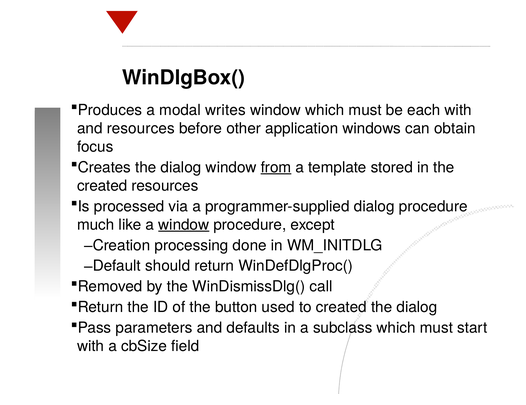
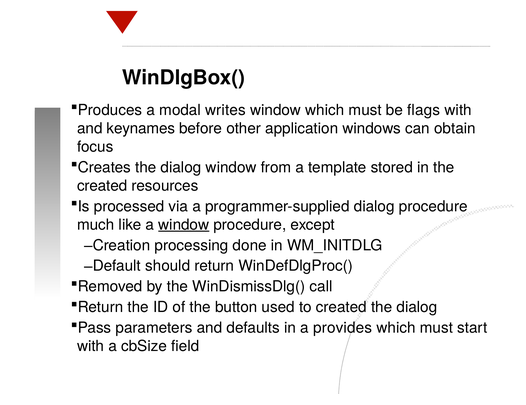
each: each -> flags (424, 110)
and resources: resources -> keynames (141, 129)
from underline: present -> none (276, 168)
subclass: subclass -> provides (343, 328)
